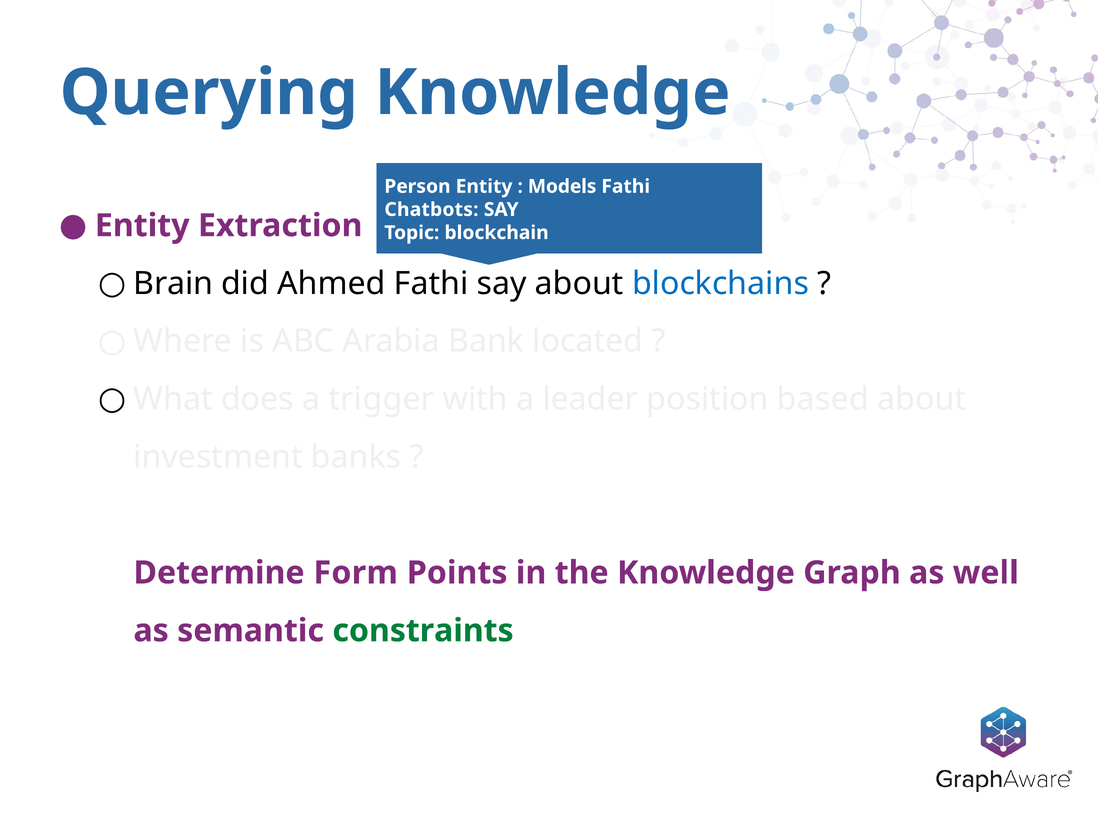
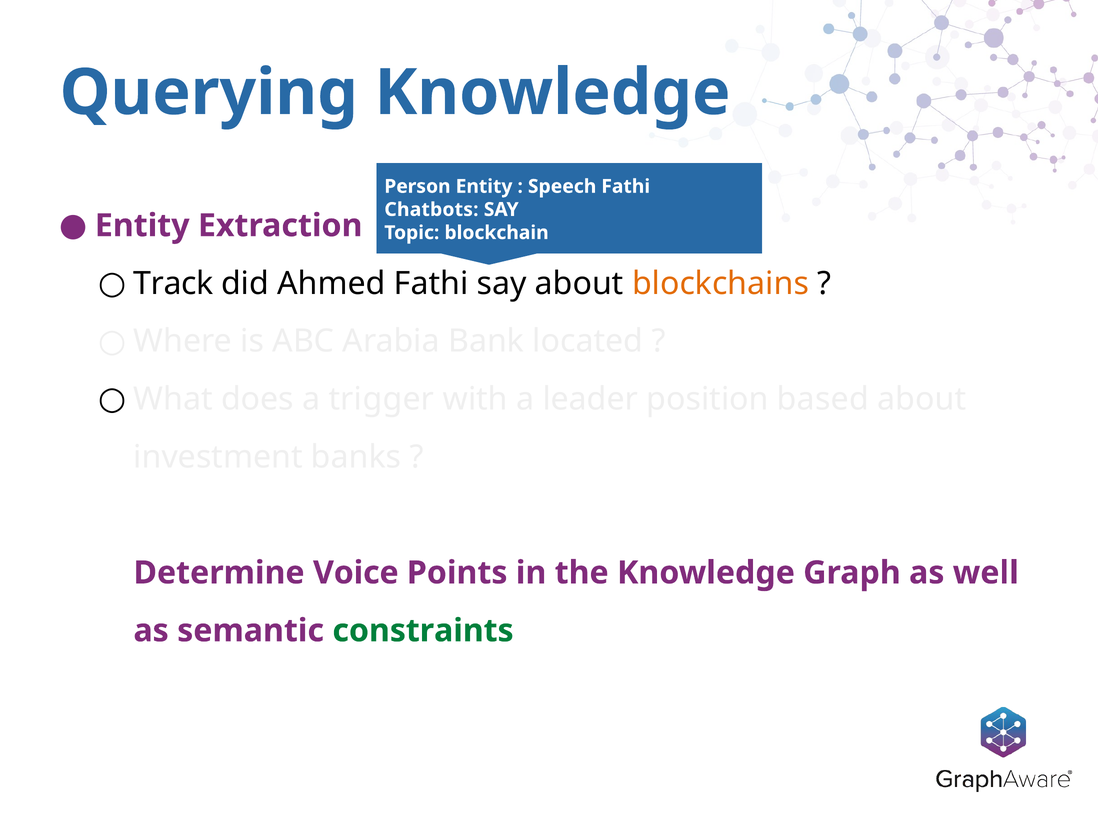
Models: Models -> Speech (562, 187)
Brain: Brain -> Track (173, 284)
blockchains colour: blue -> orange (720, 284)
Form: Form -> Voice (356, 573)
